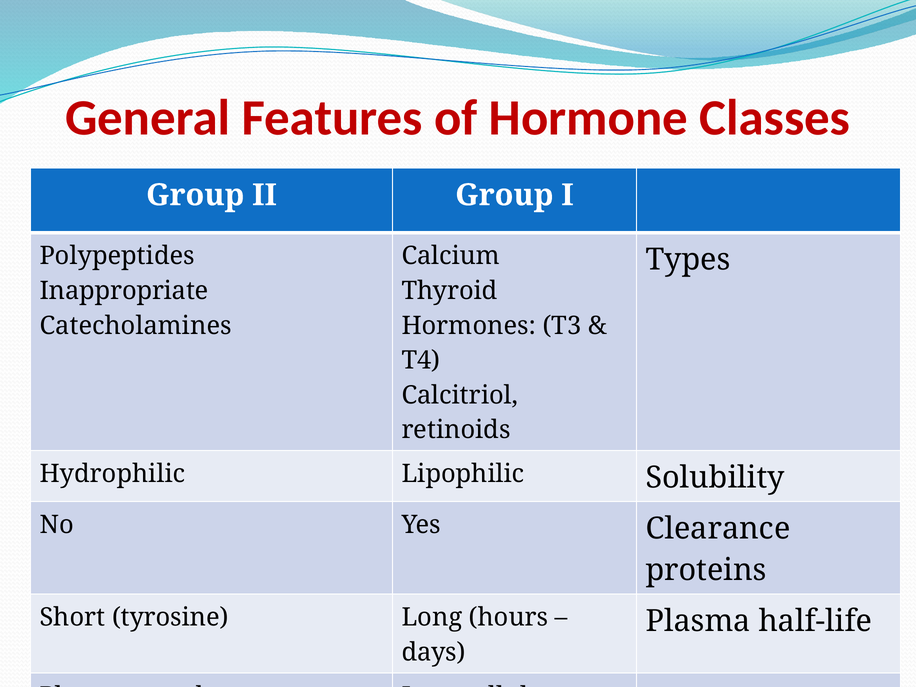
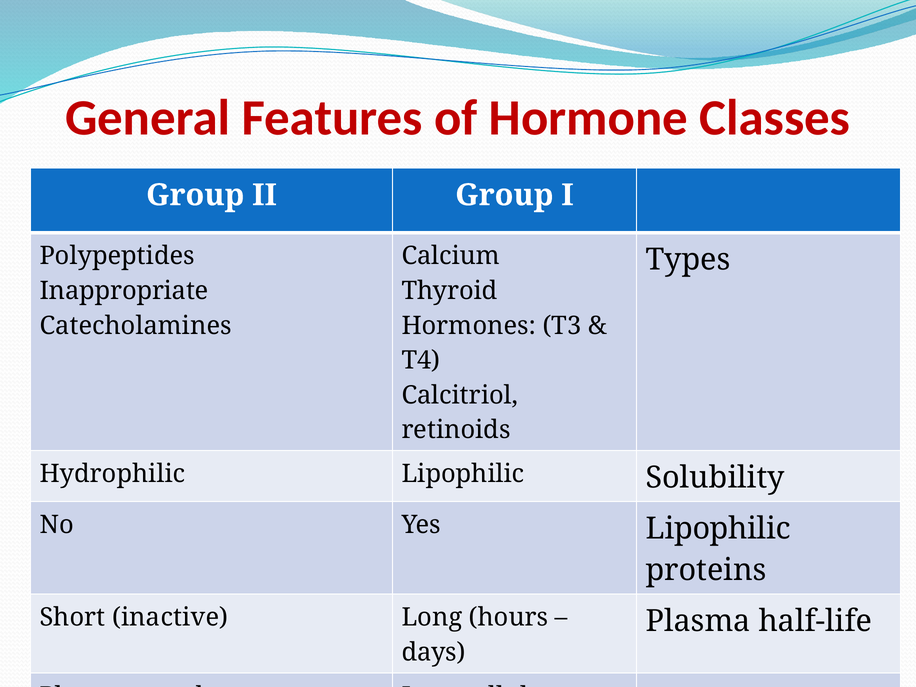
Yes Clearance: Clearance -> Lipophilic (718, 529)
Short tyrosine: tyrosine -> inactive (170, 618)
